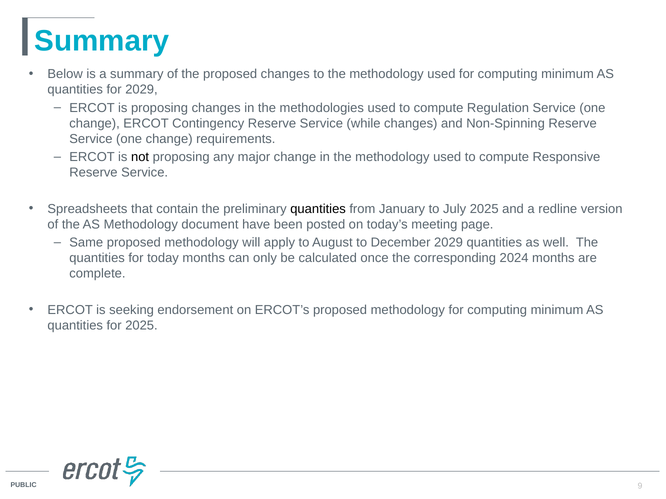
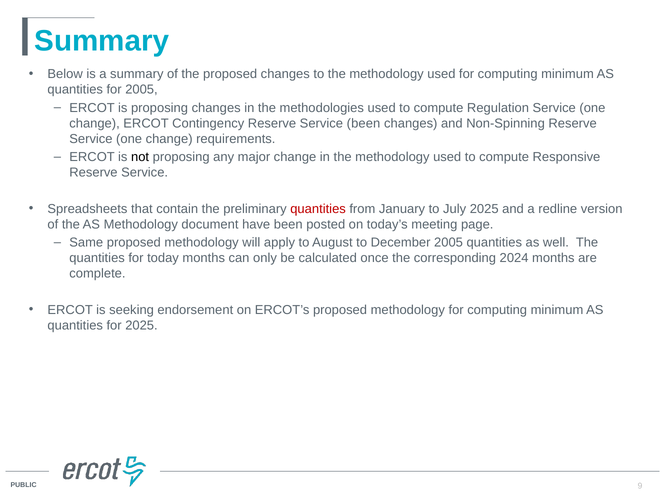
for 2029: 2029 -> 2005 (141, 90)
Service while: while -> been (364, 123)
quantities colour: black -> red (318, 209)
December 2029: 2029 -> 2005 (449, 243)
